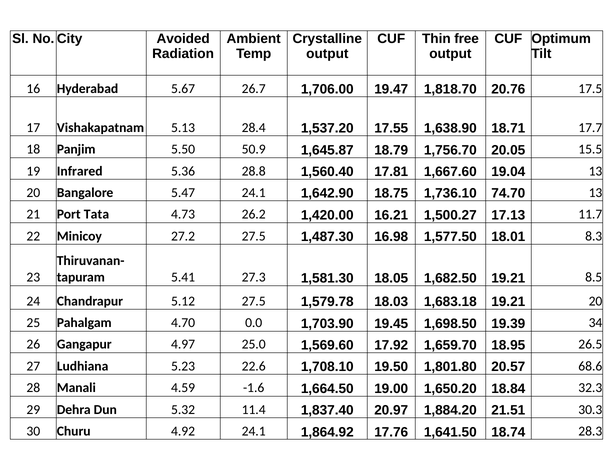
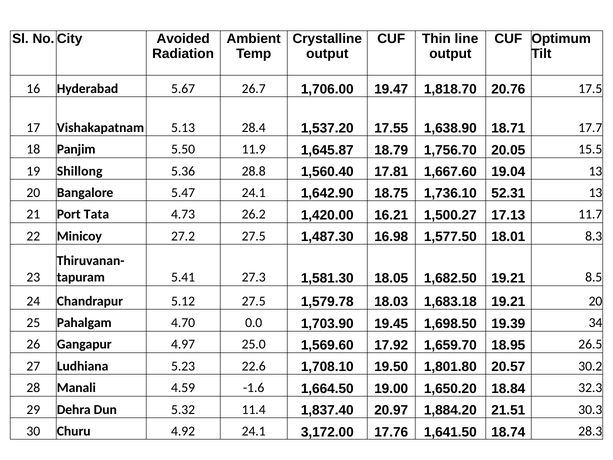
free: free -> line (466, 39)
50.9: 50.9 -> 11.9 (254, 149)
Infrared: Infrared -> Shillong (80, 171)
74.70: 74.70 -> 52.31 (508, 193)
68.6: 68.6 -> 30.2 (590, 366)
1,864.92: 1,864.92 -> 3,172.00 (327, 432)
